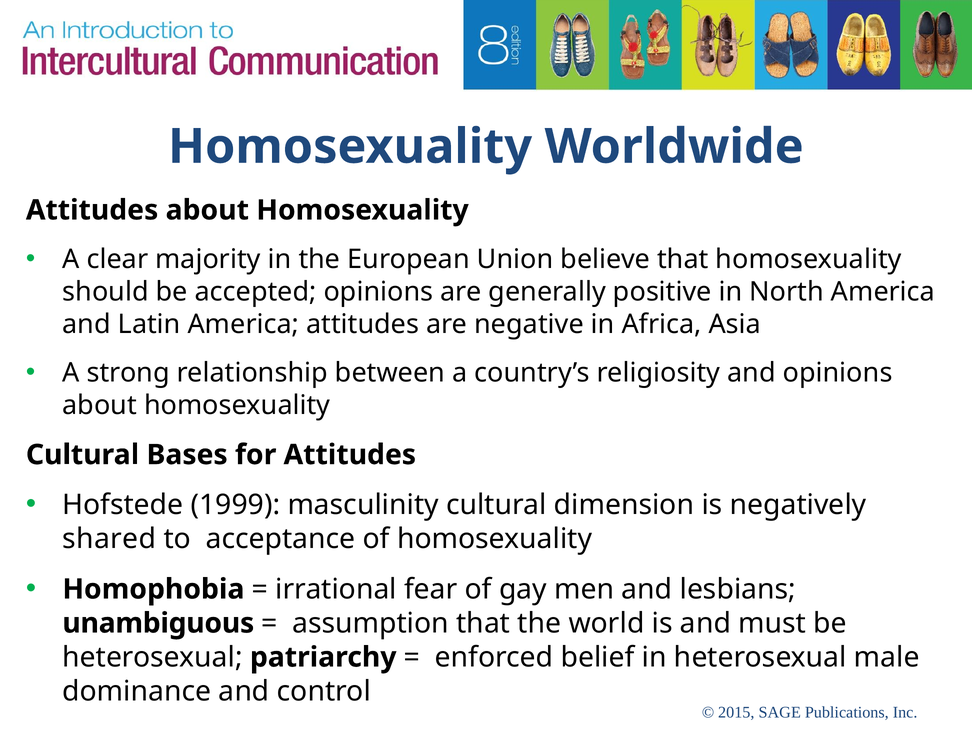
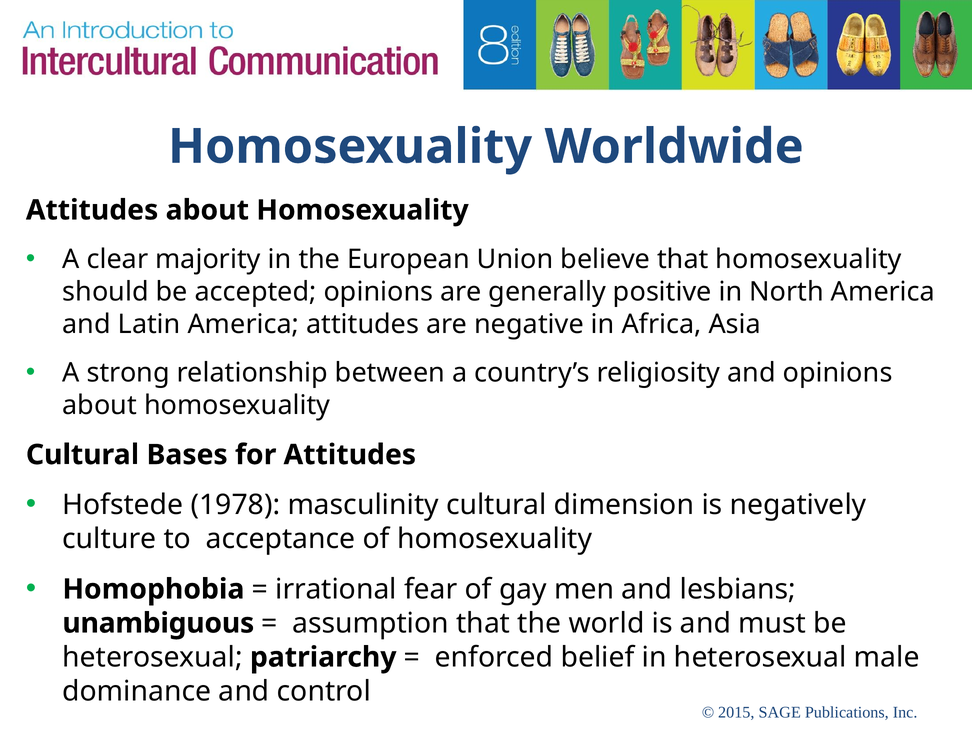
1999: 1999 -> 1978 (235, 505)
shared: shared -> culture (109, 539)
